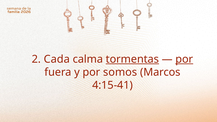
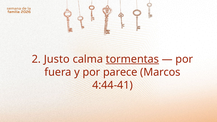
Cada: Cada -> Justo (57, 59)
por underline: present -> none (184, 59)
somos: somos -> parece (120, 72)
4:15-41: 4:15-41 -> 4:44-41 (112, 85)
